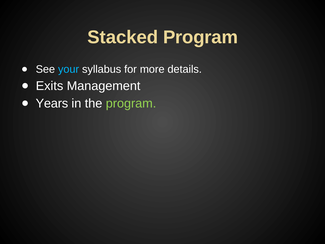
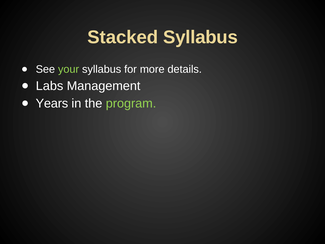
Stacked Program: Program -> Syllabus (201, 37)
your colour: light blue -> light green (69, 69)
Exits: Exits -> Labs (50, 86)
